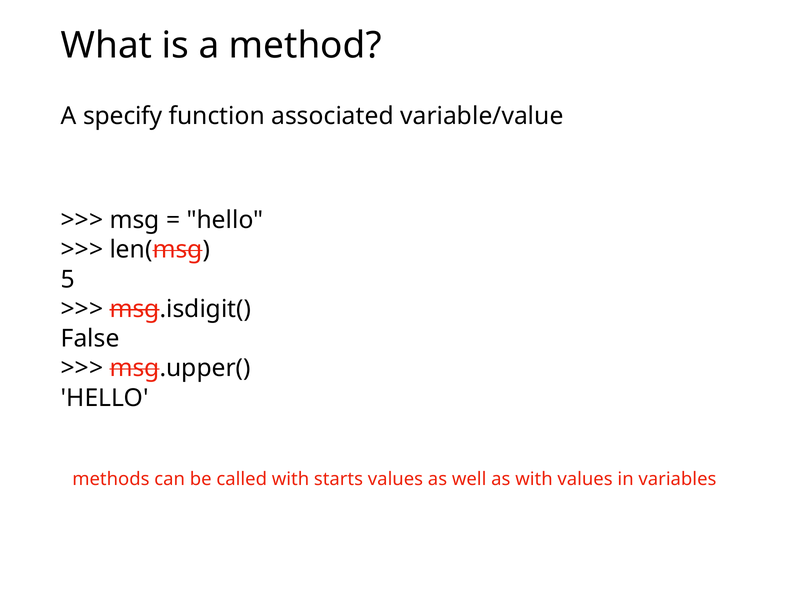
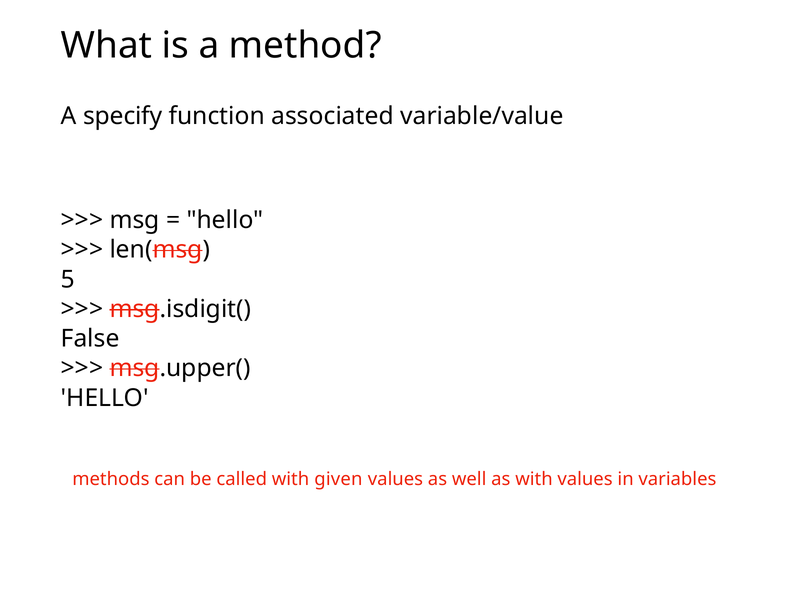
starts: starts -> given (338, 479)
